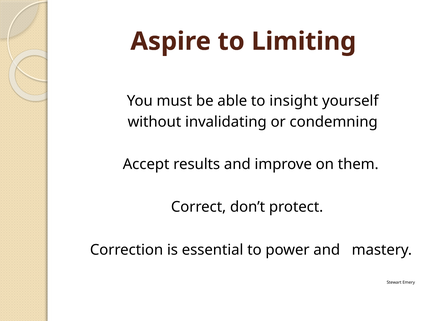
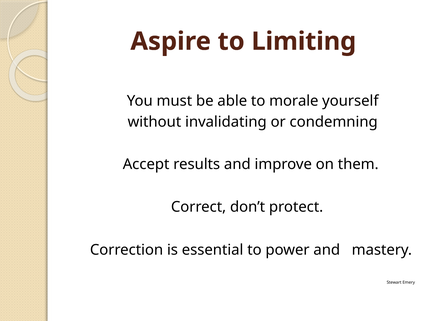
insight: insight -> morale (294, 101)
